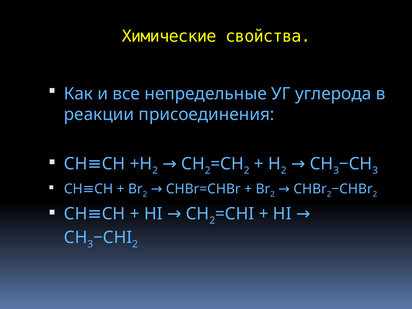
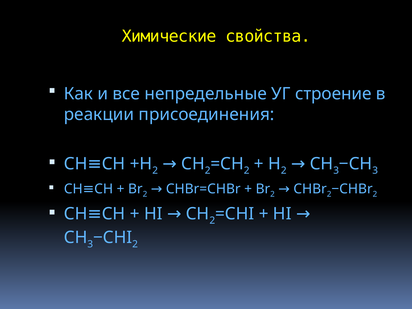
углерода: углерода -> строение (333, 94)
